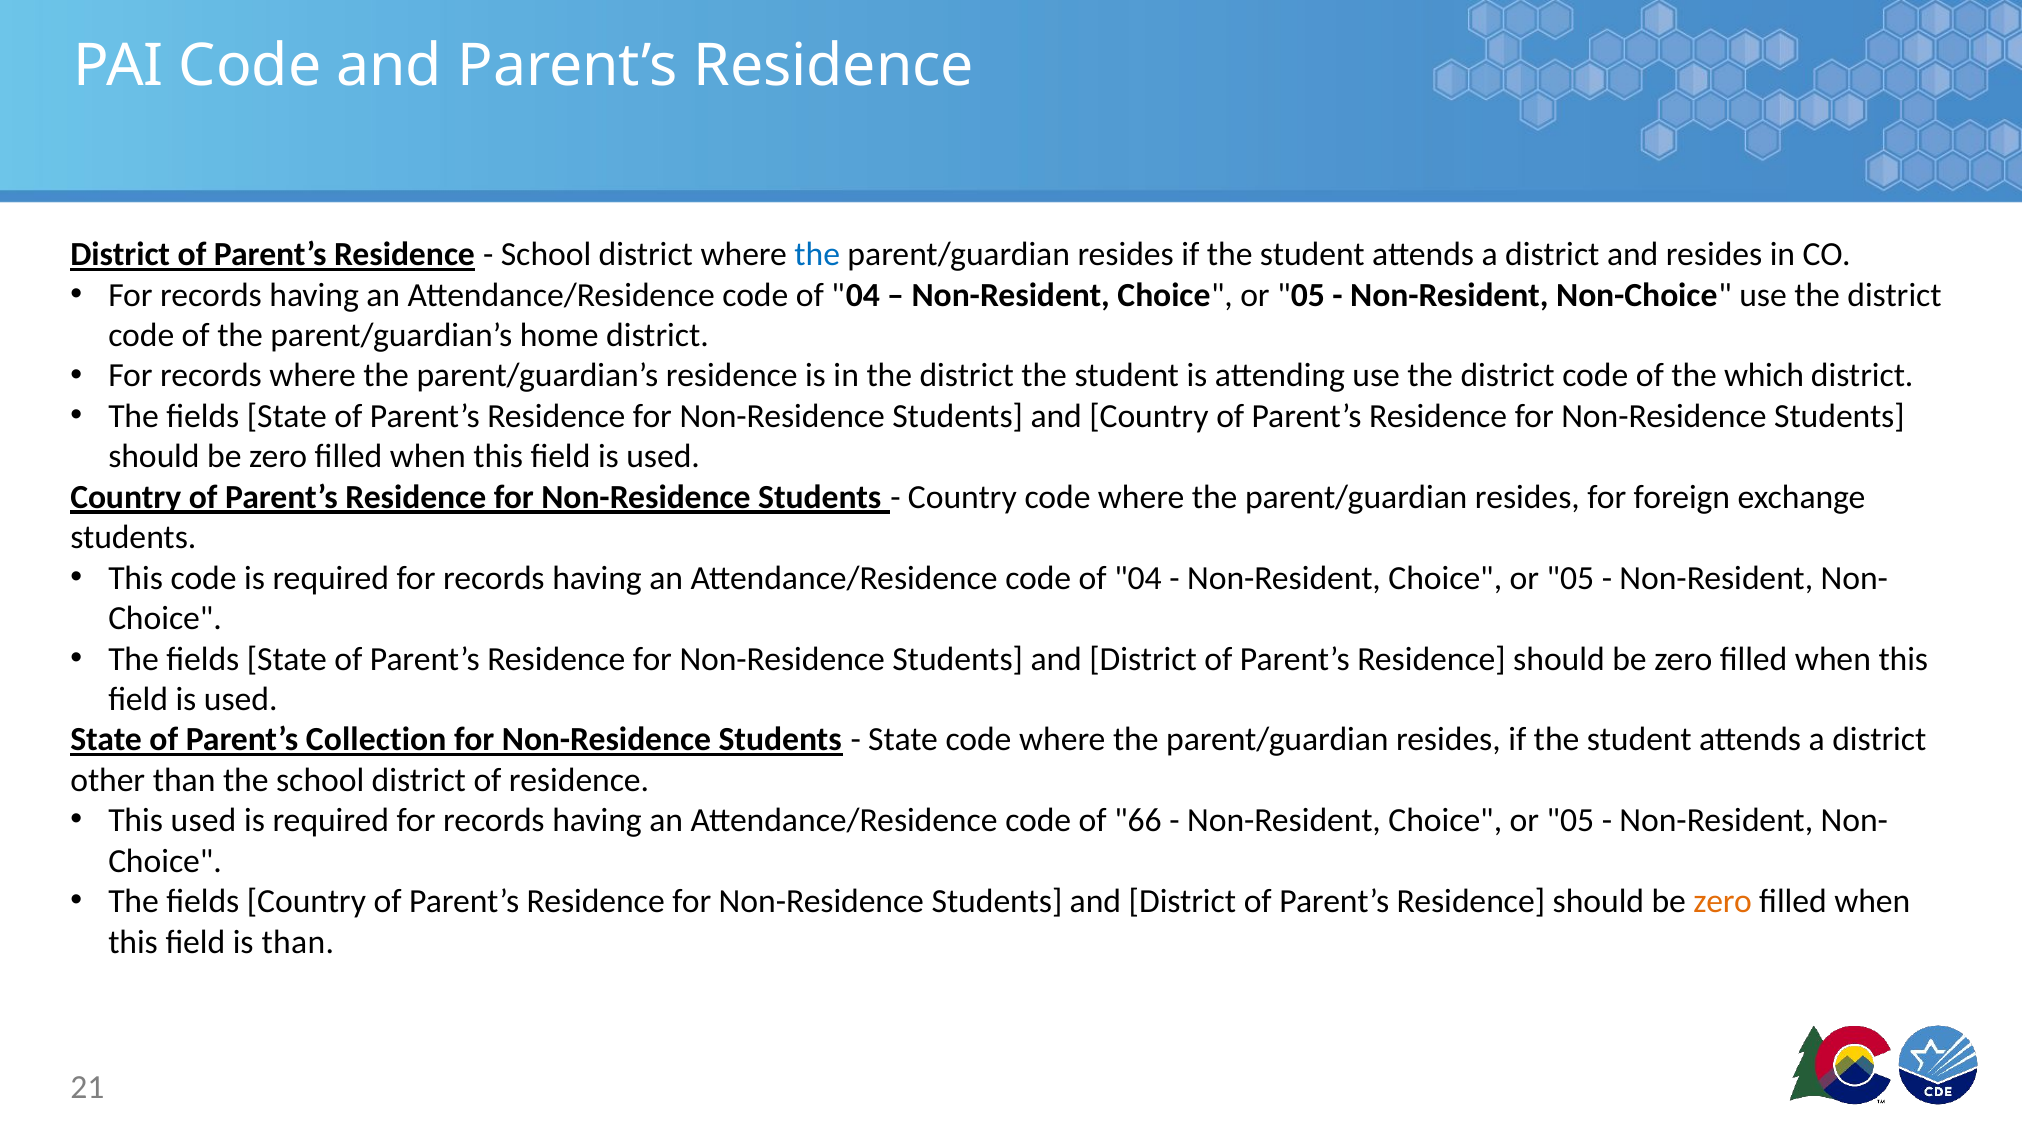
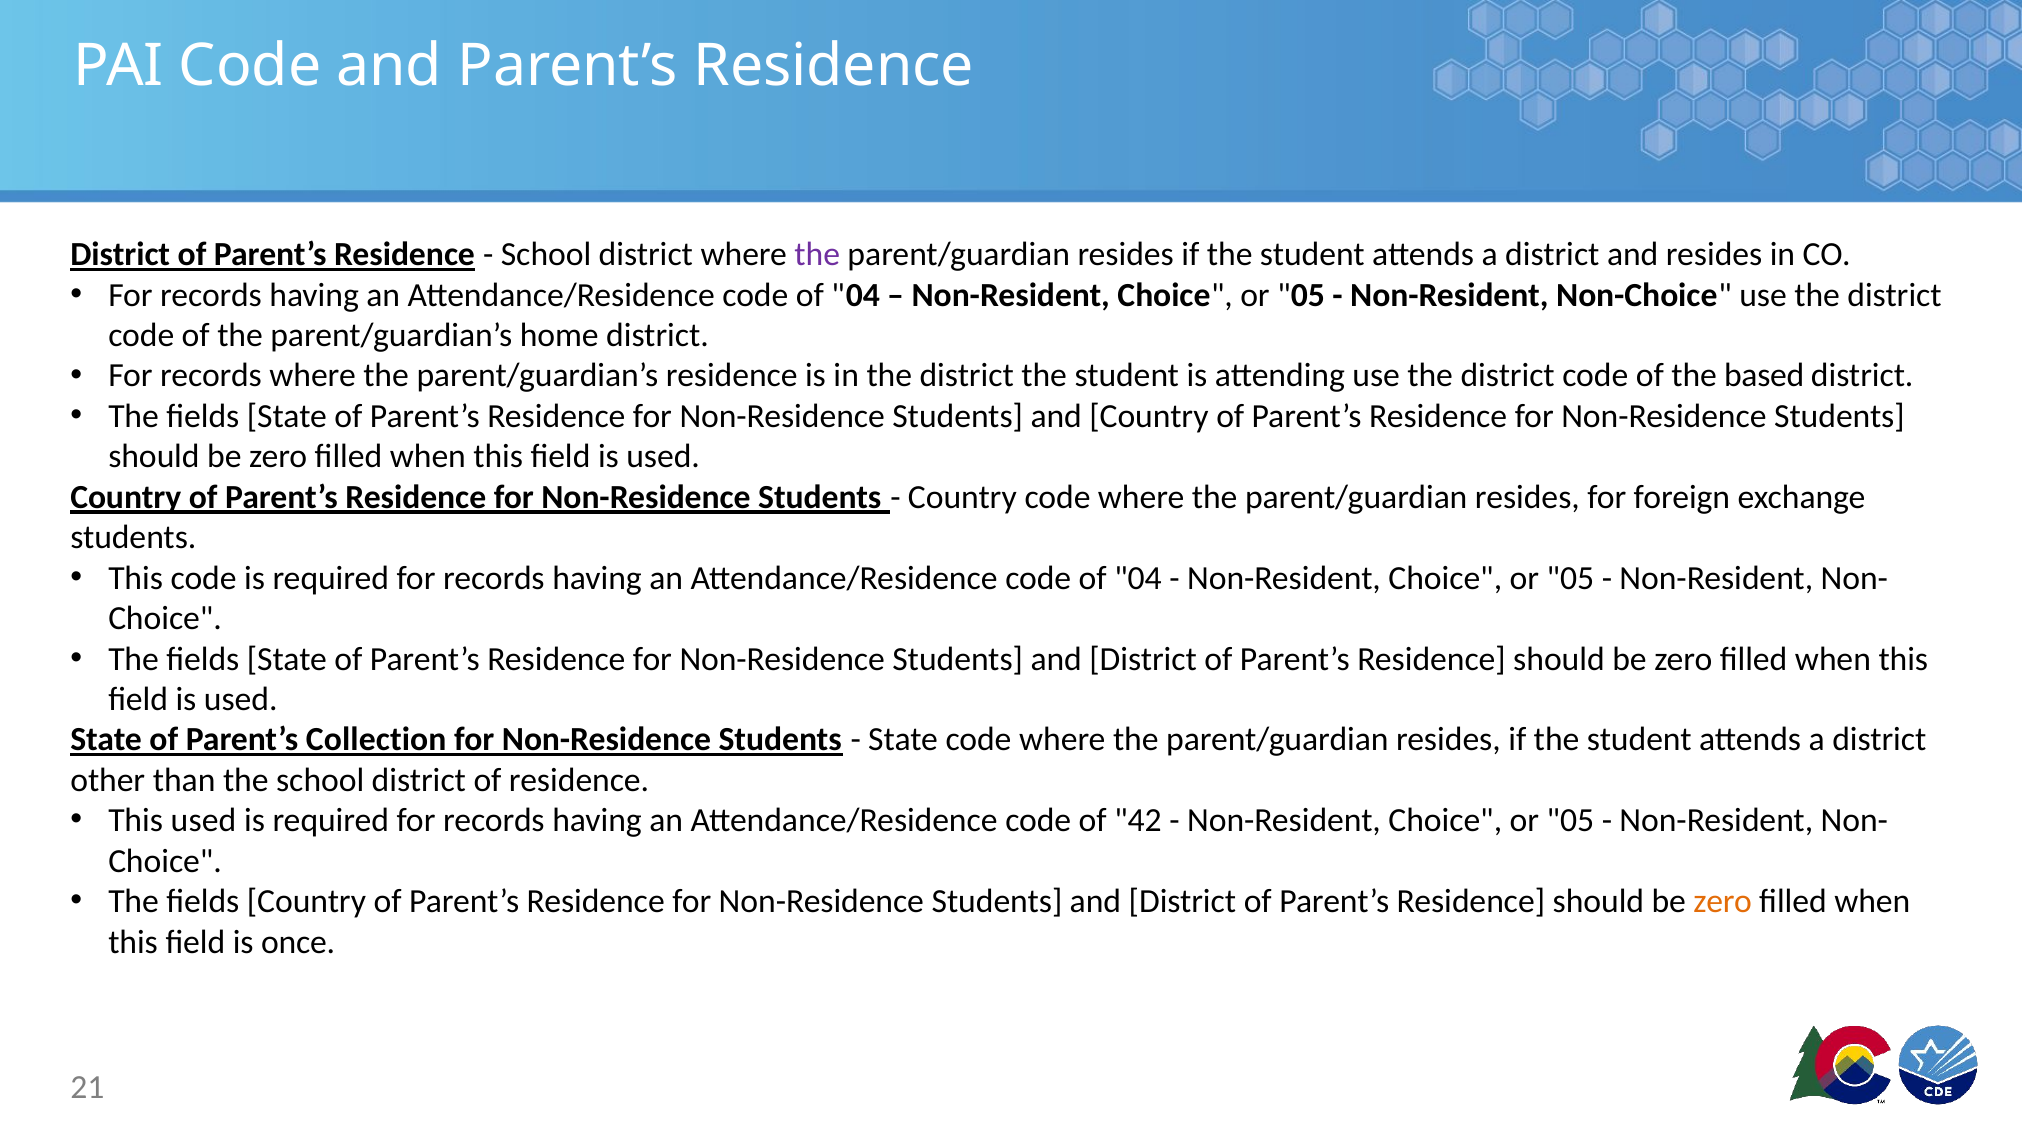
the colour: blue -> purple (817, 254)
which: which -> based (1764, 376)
66: 66 -> 42 (1138, 820)
is than: than -> once (298, 942)
